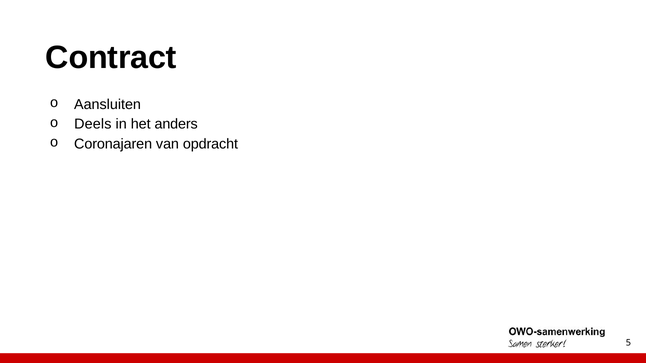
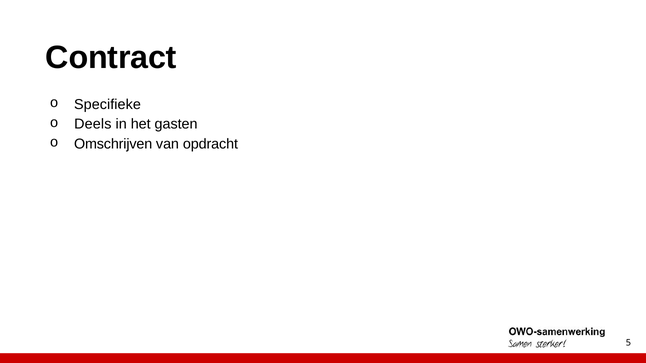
Aansluiten: Aansluiten -> Specifieke (107, 105)
anders: anders -> gasten (176, 124)
Coronajaren: Coronajaren -> Omschrijven (113, 144)
